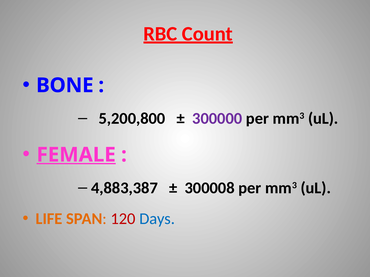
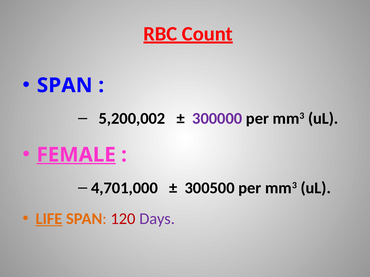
BONE: BONE -> SPAN (65, 86)
5,200,800: 5,200,800 -> 5,200,002 (132, 119)
4,883,387: 4,883,387 -> 4,701,000 (124, 188)
300008: 300008 -> 300500 (210, 188)
LIFE underline: none -> present (49, 219)
Days colour: blue -> purple (157, 219)
